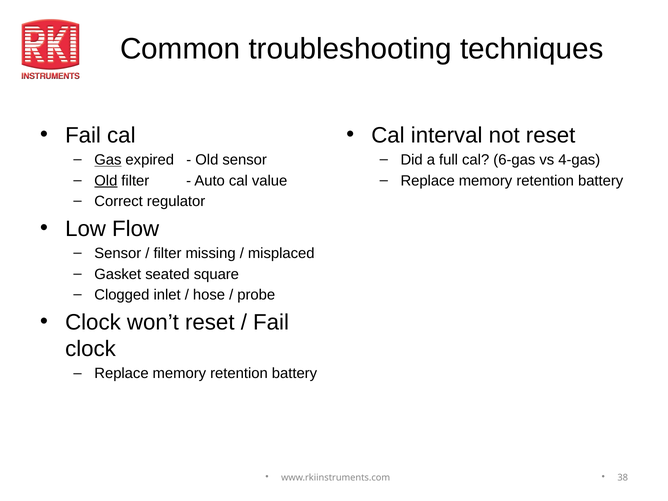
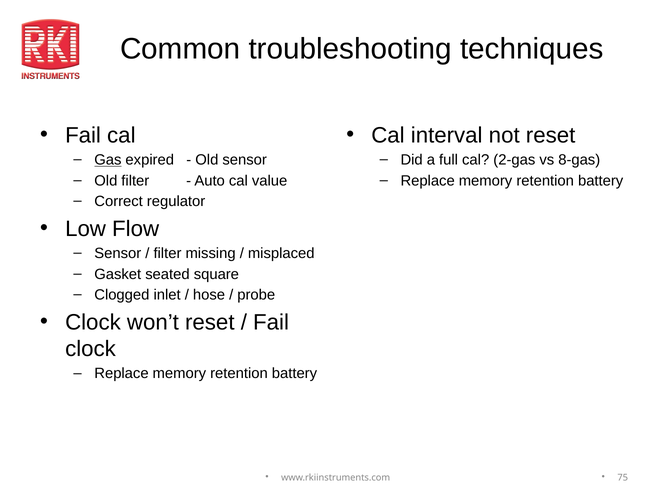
6-gas: 6-gas -> 2-gas (514, 160)
4-gas: 4-gas -> 8-gas (579, 160)
Old underline: present -> none (106, 181)
38: 38 -> 75 (623, 478)
